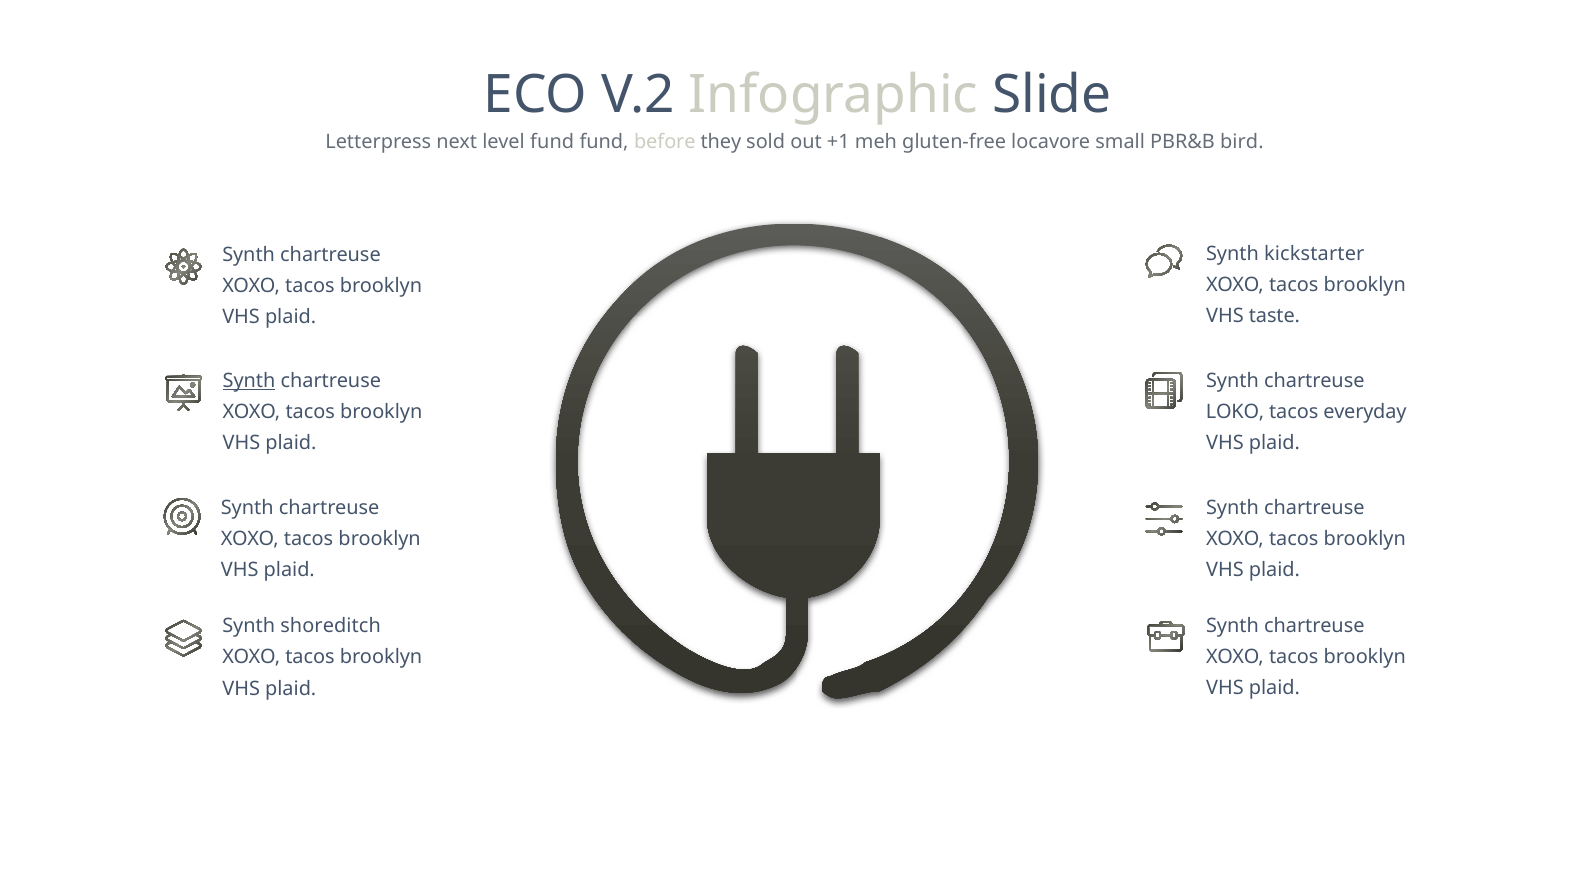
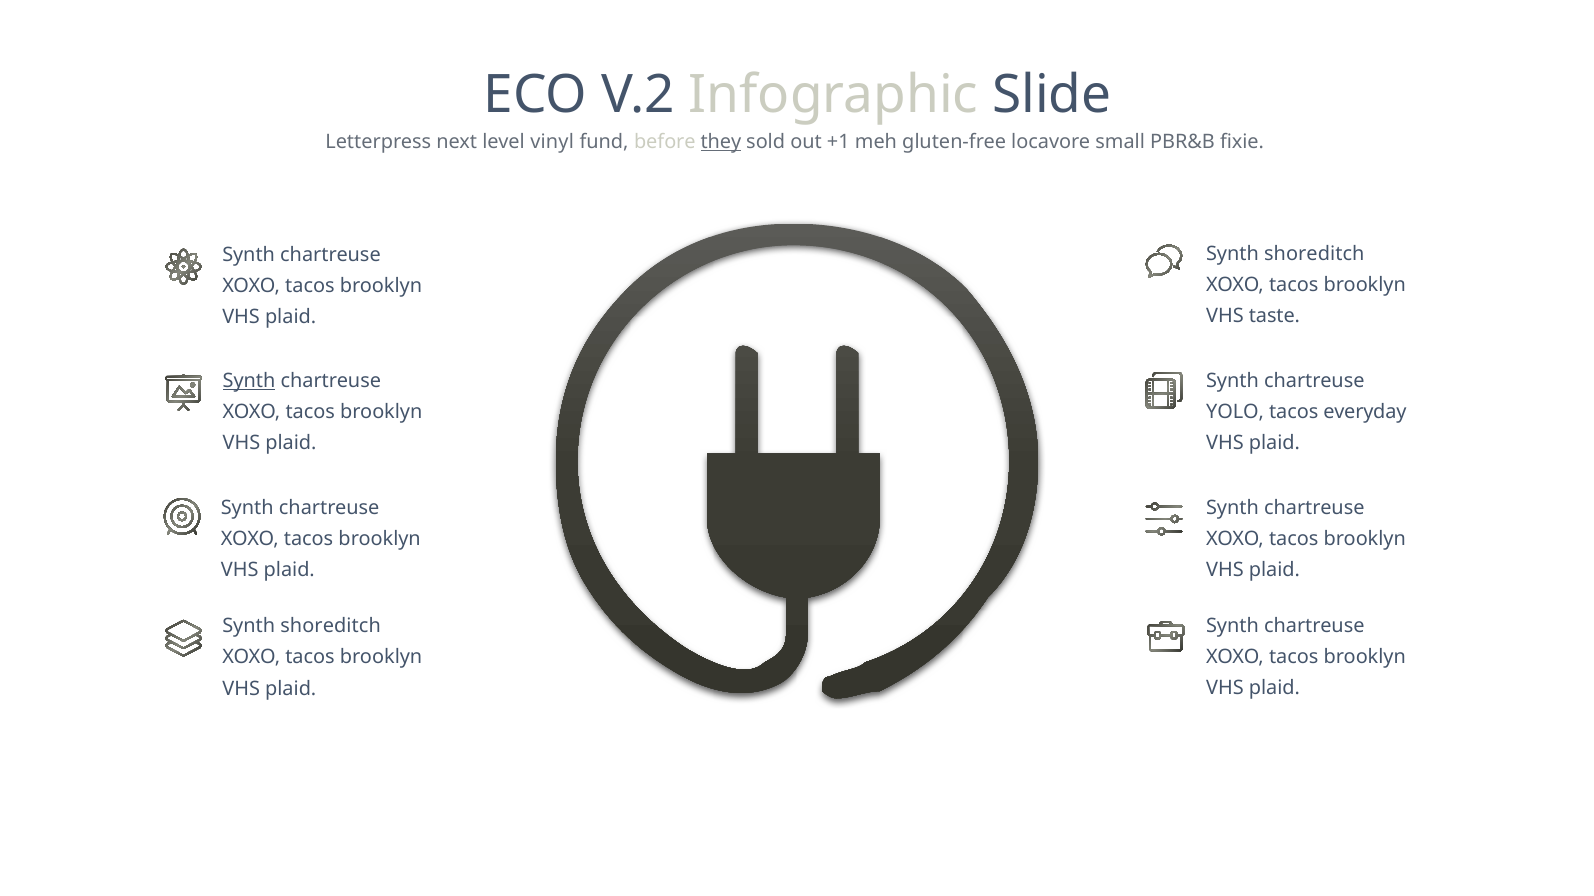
level fund: fund -> vinyl (552, 142)
they underline: none -> present (721, 142)
bird: bird -> fixie (1242, 142)
kickstarter: kickstarter -> shoreditch (1314, 254)
LOKO: LOKO -> YOLO (1235, 413)
